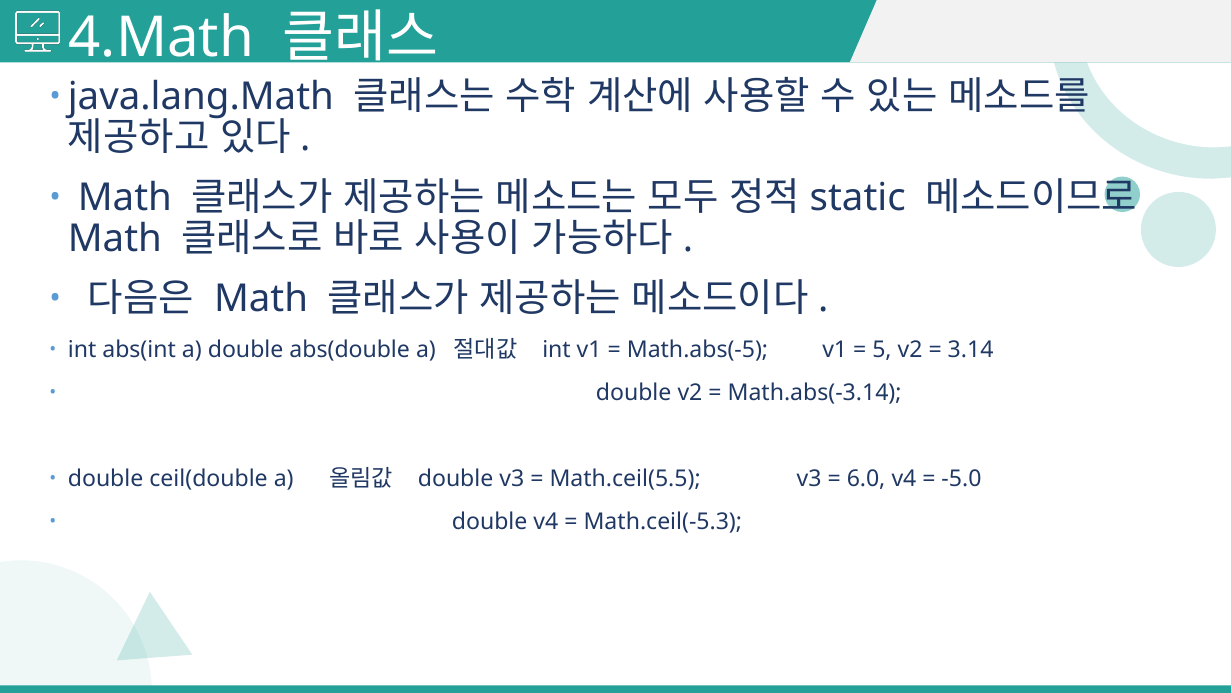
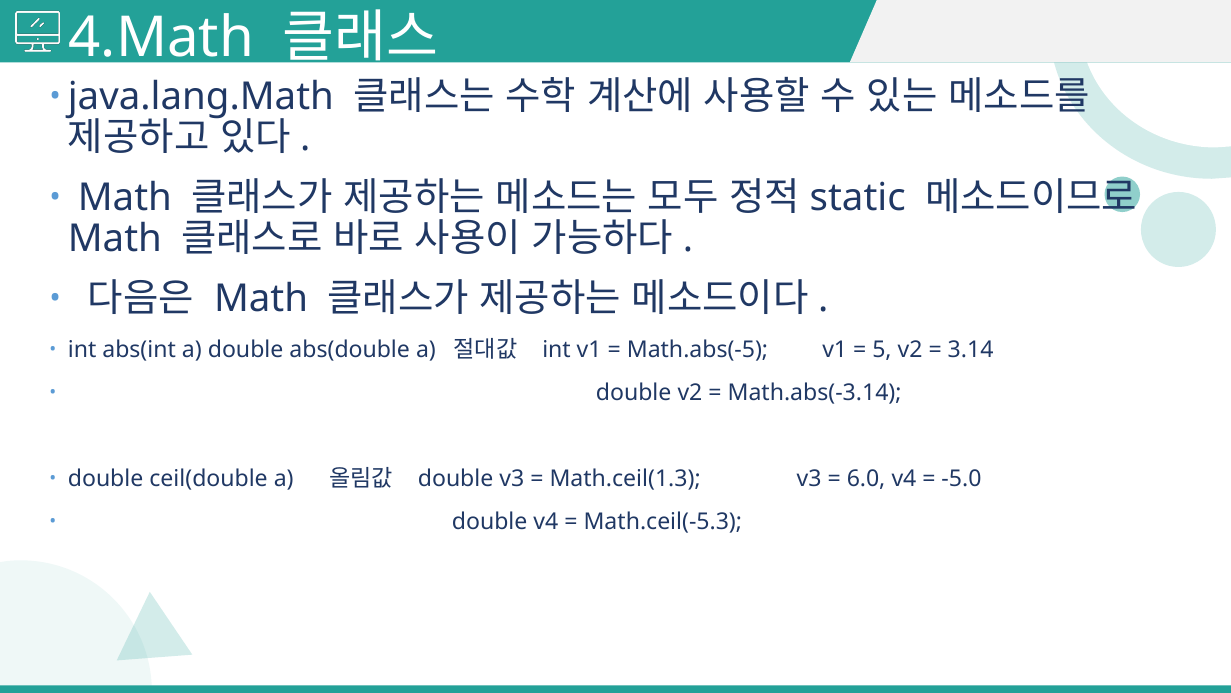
Math.ceil(5.5: Math.ceil(5.5 -> Math.ceil(1.3 (625, 479)
